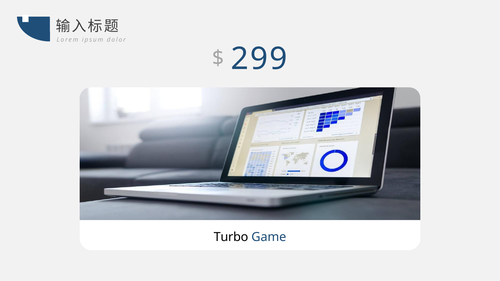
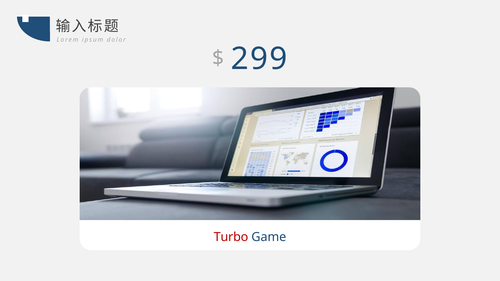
Turbo colour: black -> red (231, 237)
